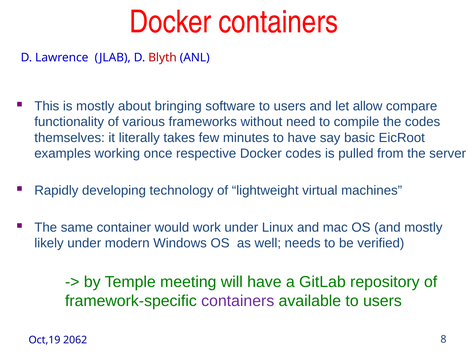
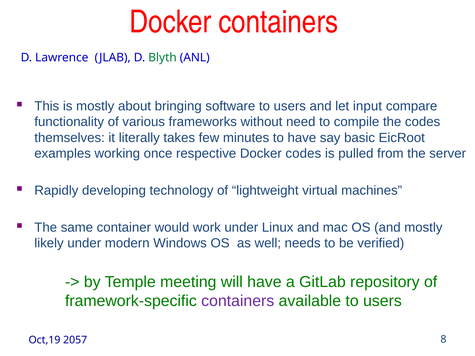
Blyth colour: red -> green (162, 58)
allow: allow -> input (367, 106)
2062: 2062 -> 2057 (75, 340)
